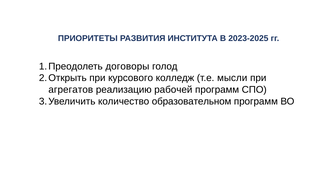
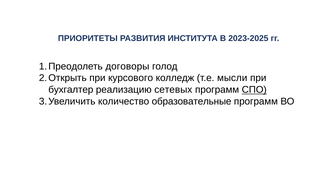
агрегатов: агрегатов -> бухгалтер (71, 90)
рабочей: рабочей -> сетевых (173, 90)
СПО underline: none -> present (254, 90)
образовательном: образовательном -> образовательные (192, 102)
